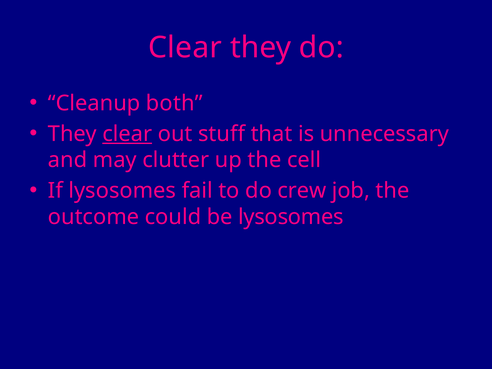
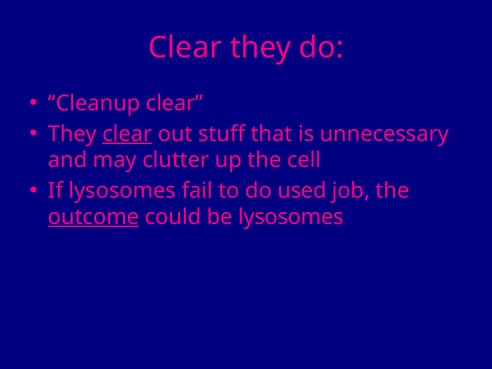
Cleanup both: both -> clear (175, 103)
crew: crew -> used (302, 191)
outcome underline: none -> present (94, 217)
